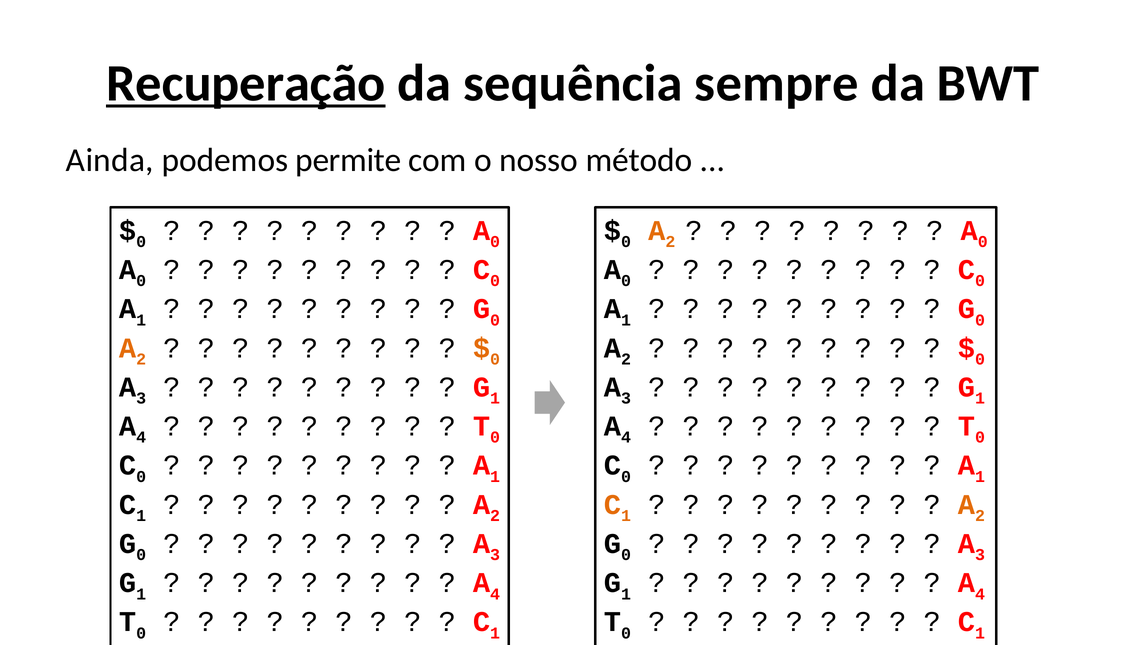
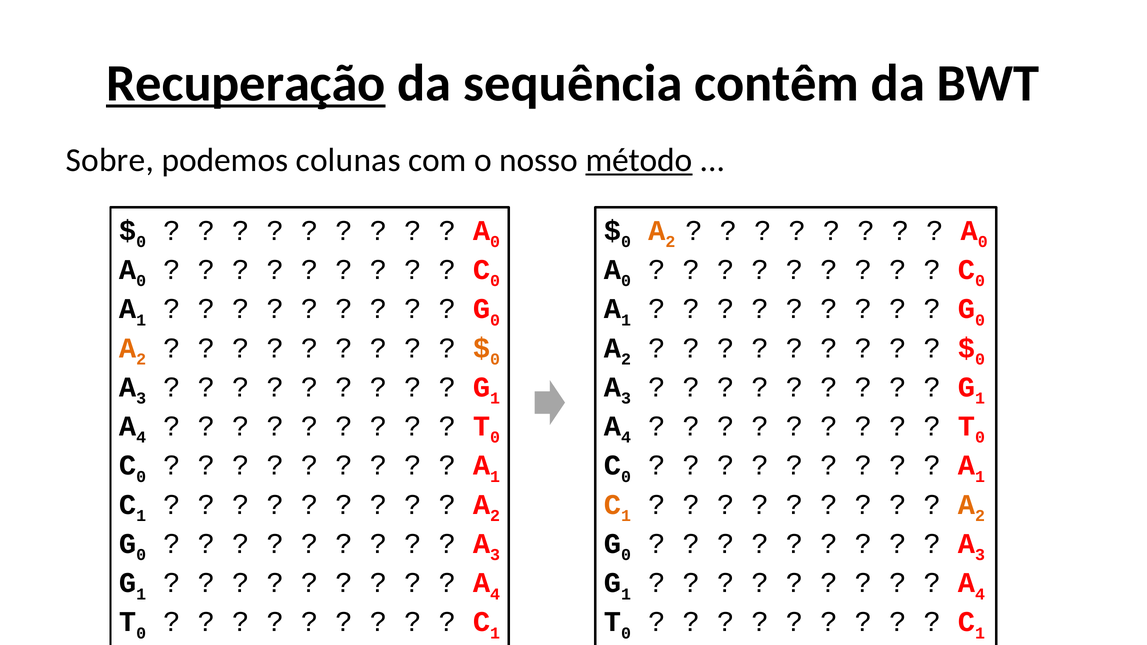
sempre: sempre -> contêm (777, 83)
Ainda: Ainda -> Sobre (110, 160)
permite: permite -> colunas (348, 160)
método underline: none -> present (639, 160)
